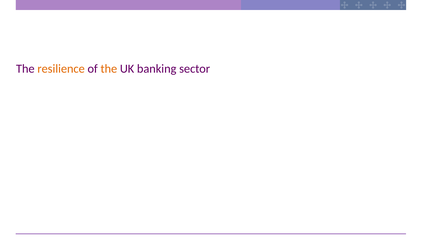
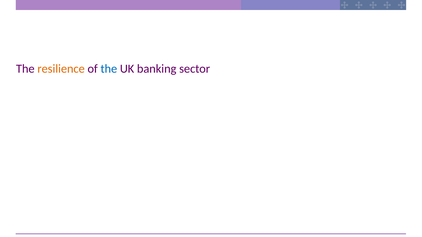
the colour: orange -> blue (109, 69)
